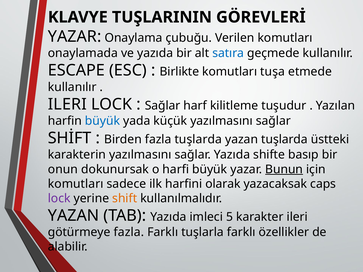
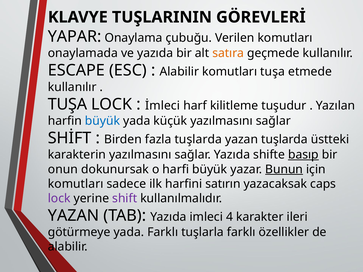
YAZAR: YAZAR -> YAPAR (75, 37)
satıra colour: blue -> orange (228, 53)
Birlikte: Birlikte -> Alabilir (179, 72)
ILERI: ILERI -> TUŞA (67, 104)
Sağlar: Sağlar -> İmleci (163, 106)
basıp underline: none -> present (303, 155)
olarak: olarak -> satırın (223, 184)
shift colour: orange -> purple (125, 198)
5: 5 -> 4 (229, 217)
götürmeye fazla: fazla -> yada (129, 232)
